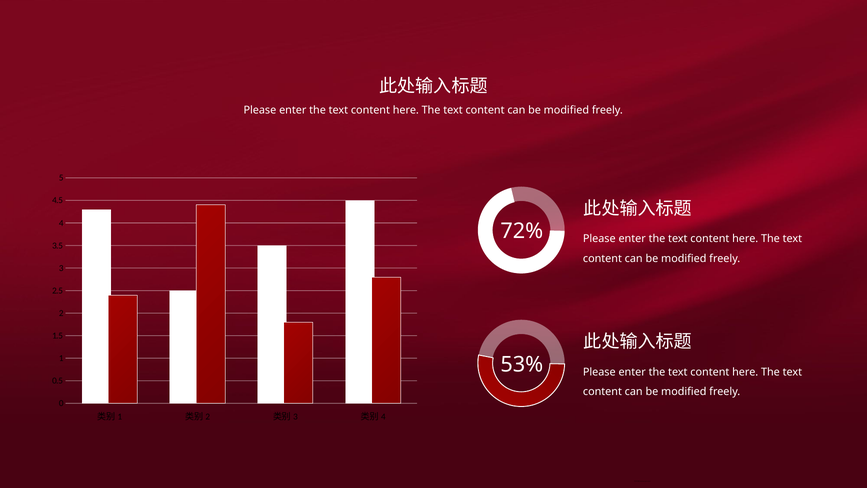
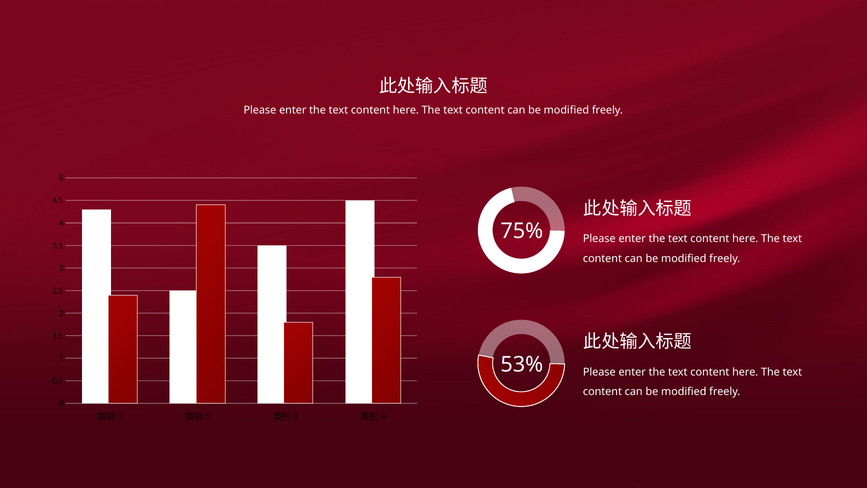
72%: 72% -> 75% (522, 231)
